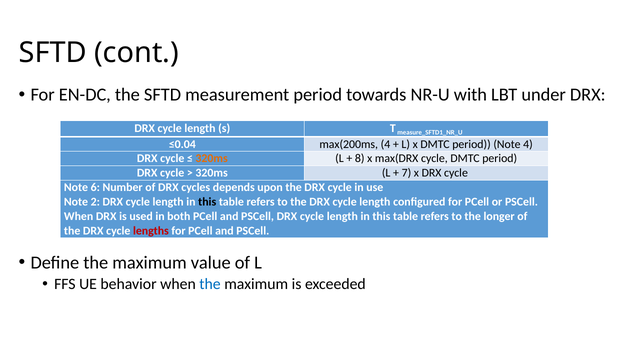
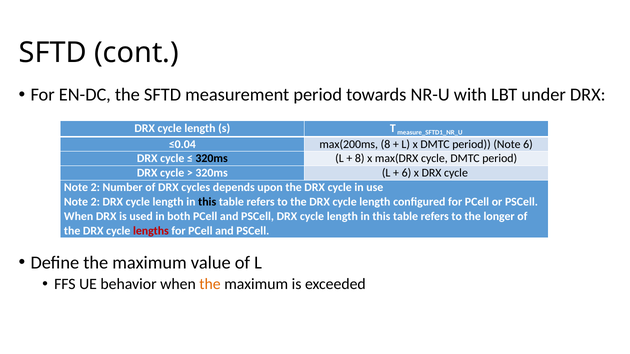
max(200ms 4: 4 -> 8 (385, 144)
Note 4: 4 -> 6 (528, 144)
320ms colour: orange -> black (212, 159)
7: 7 -> 6 (406, 173)
6: 6 -> 2 (95, 188)
the colour: blue -> orange (210, 284)
